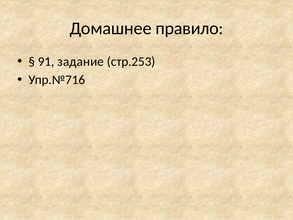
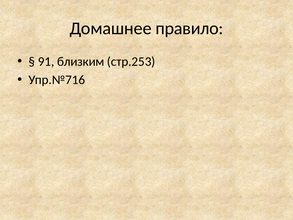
задание: задание -> близким (81, 61)
